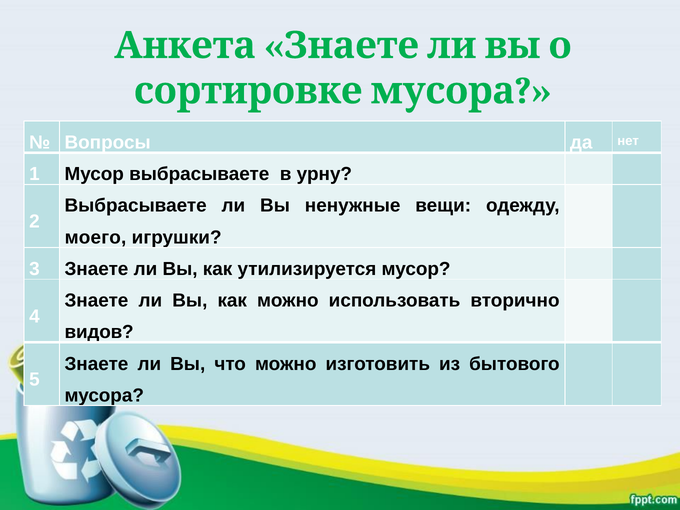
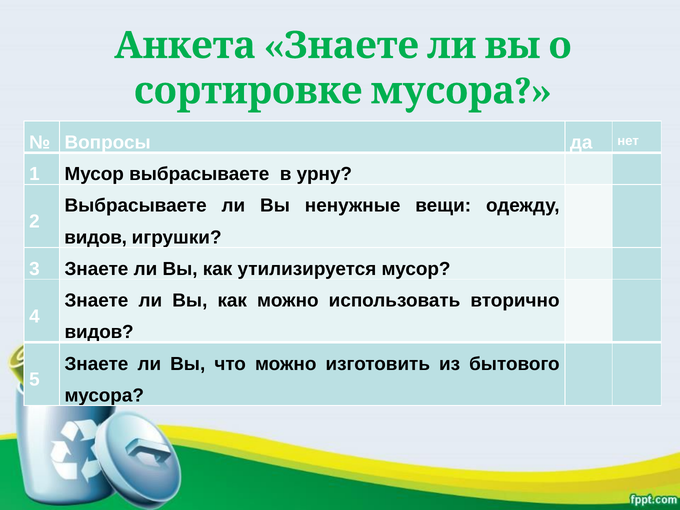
моего: моего -> видов (96, 237)
